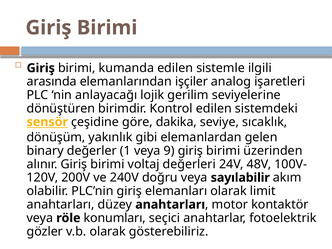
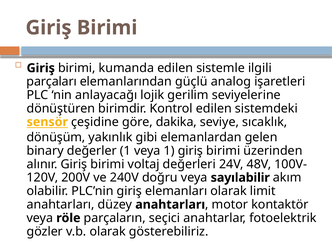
arasında: arasında -> parçaları (52, 82)
işçiler: işçiler -> güçlü (191, 82)
veya 9: 9 -> 1 (169, 151)
konumları: konumları -> parçaların (115, 218)
